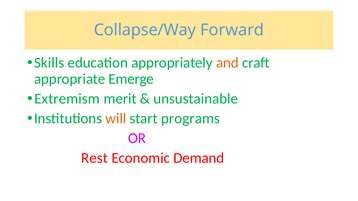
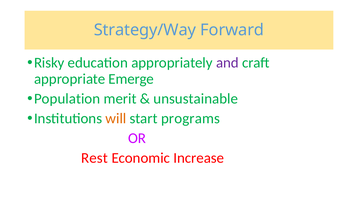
Collapse/Way: Collapse/Way -> Strategy/Way (145, 30)
Skills: Skills -> Risky (49, 63)
and colour: orange -> purple (227, 63)
Extremism: Extremism -> Population (67, 99)
Demand: Demand -> Increase (199, 158)
